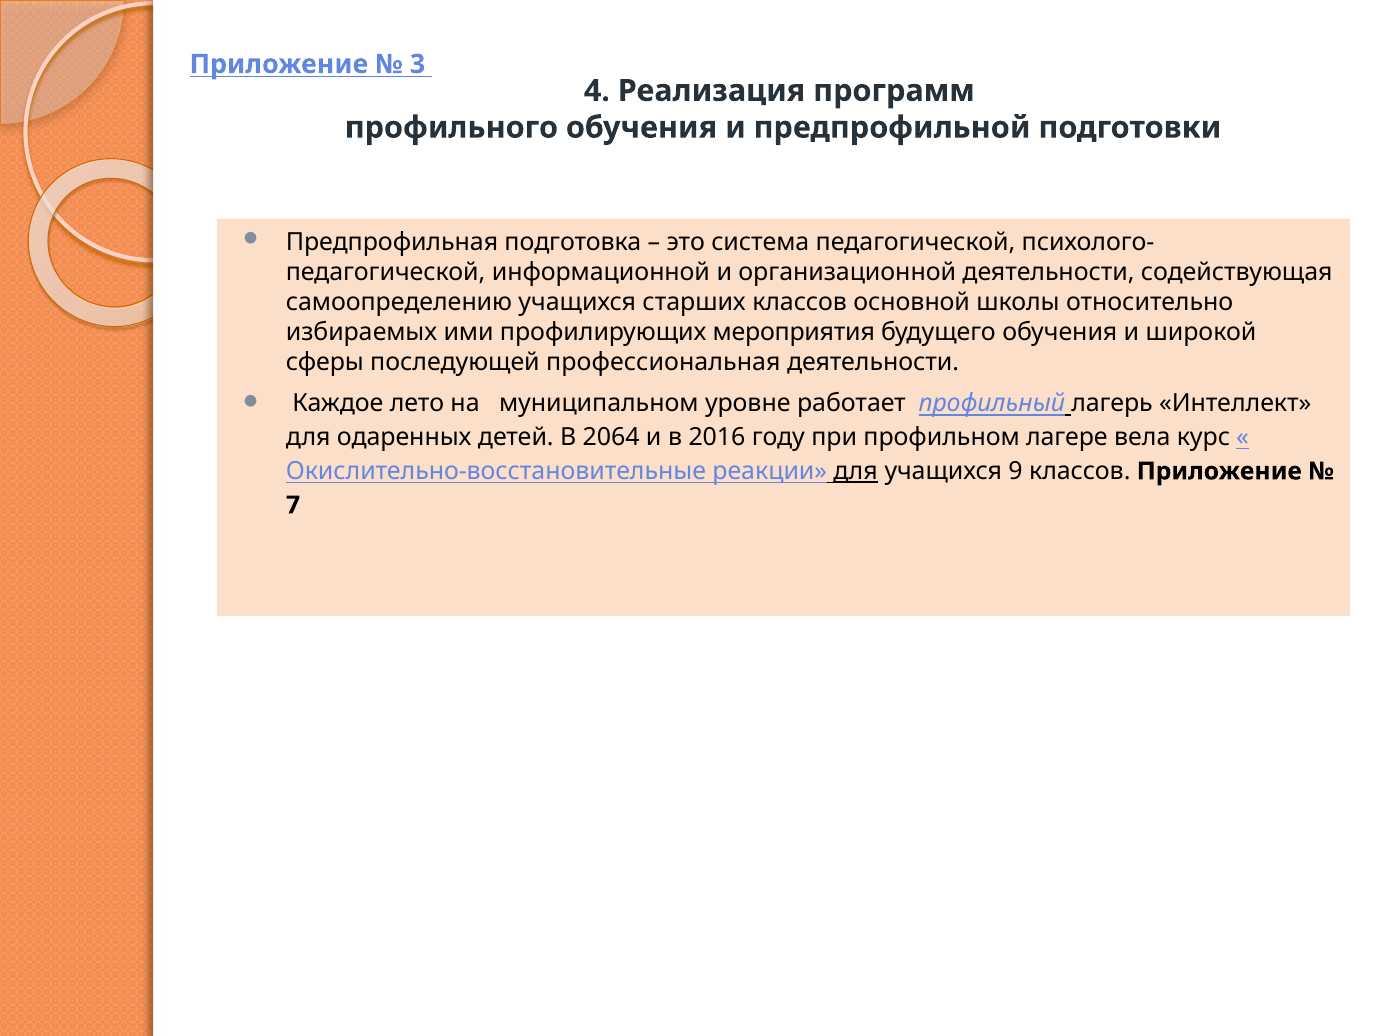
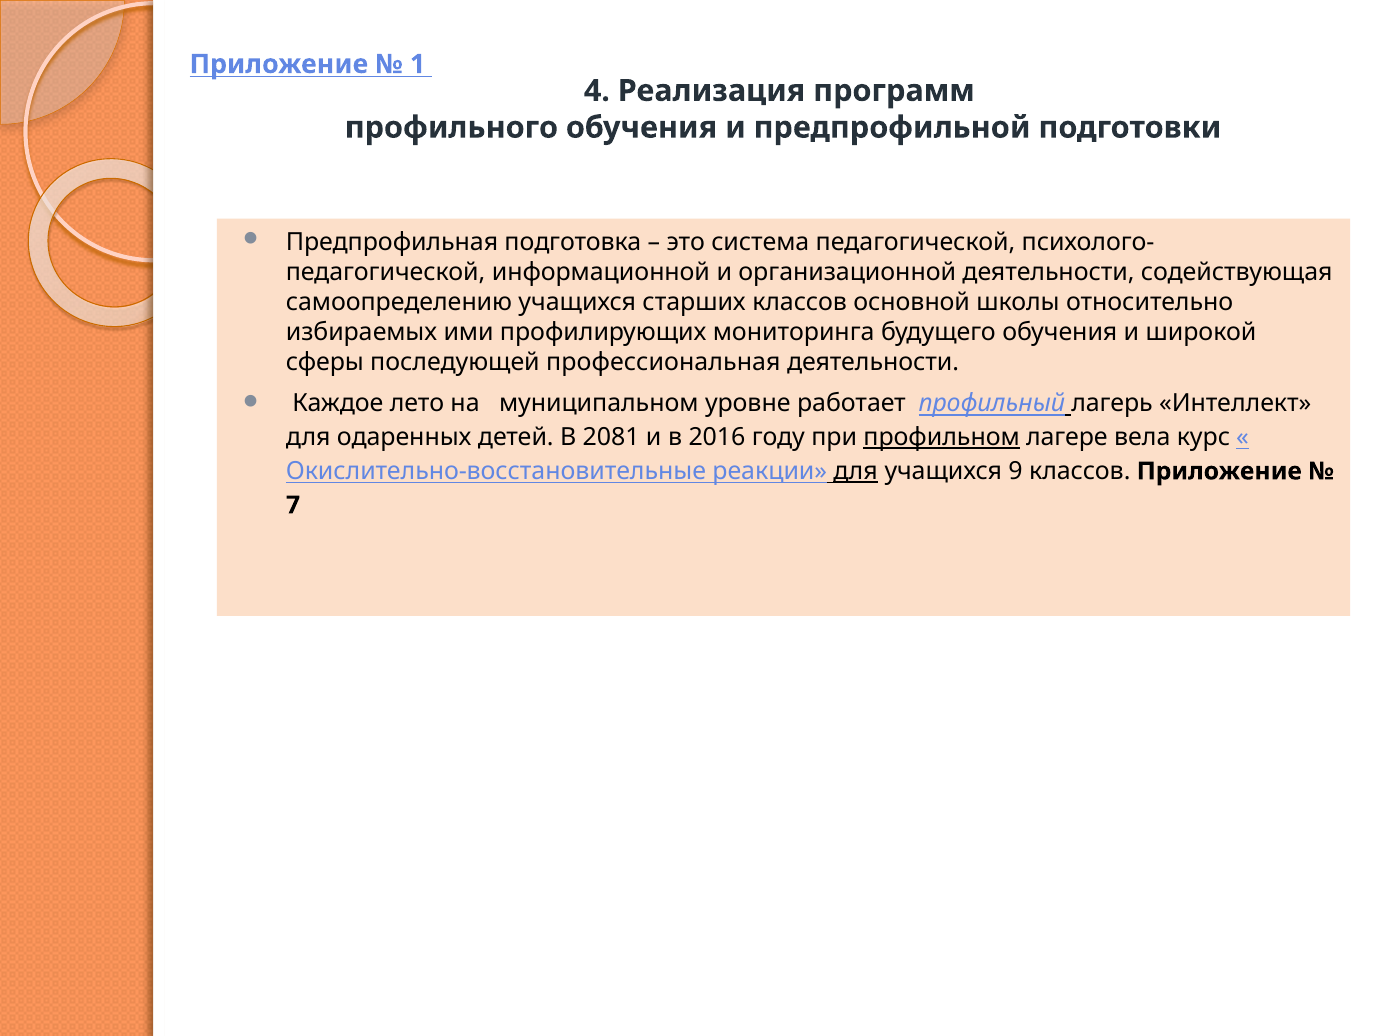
3: 3 -> 1 (418, 64)
мероприятия: мероприятия -> мониторинга (794, 332)
2064: 2064 -> 2081 (611, 438)
профильном underline: none -> present (942, 438)
